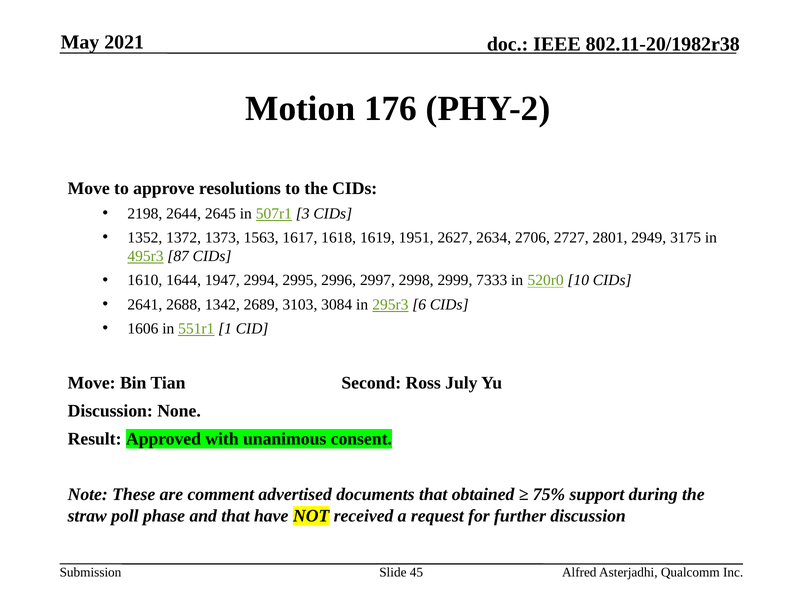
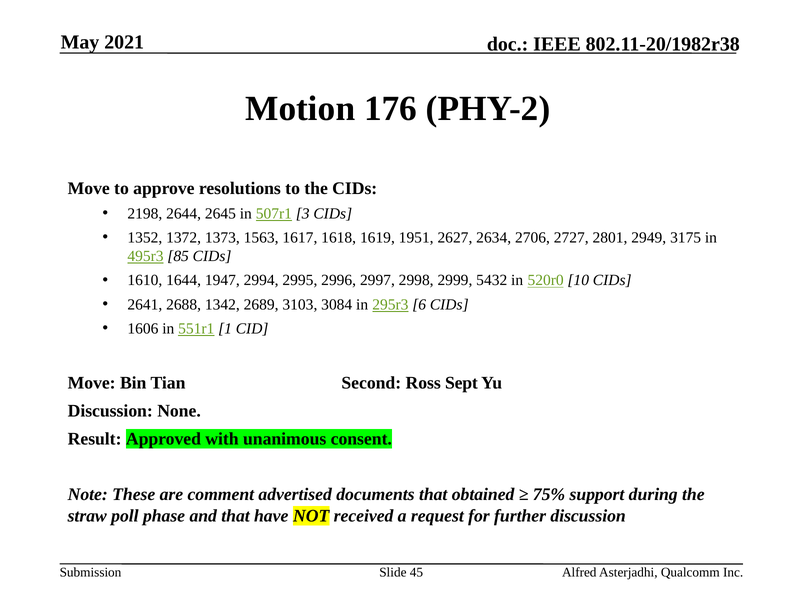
87: 87 -> 85 (178, 256)
7333: 7333 -> 5432 (492, 280)
July: July -> Sept (461, 383)
